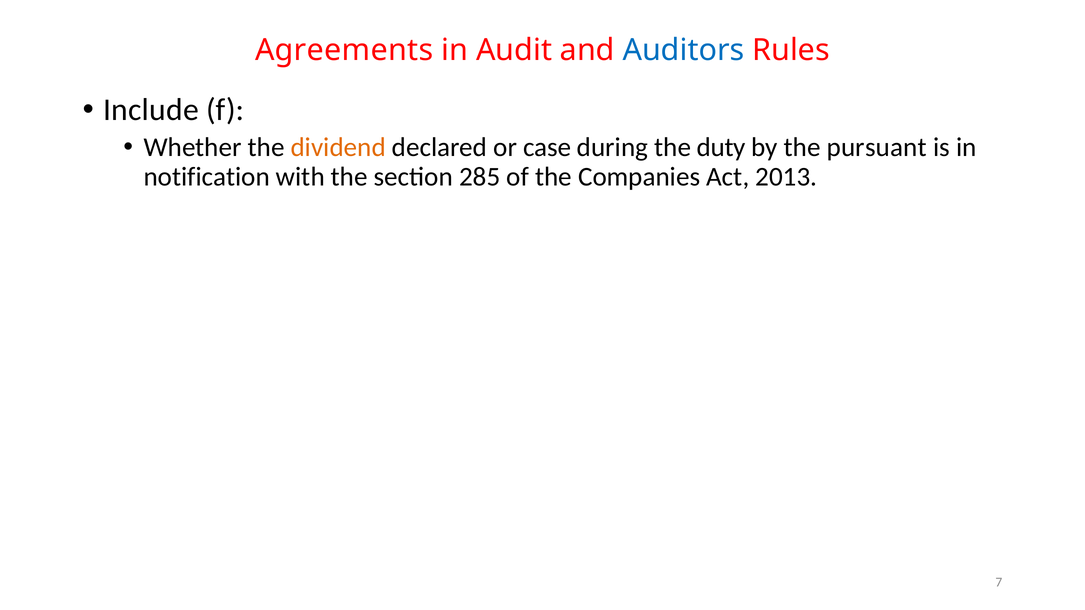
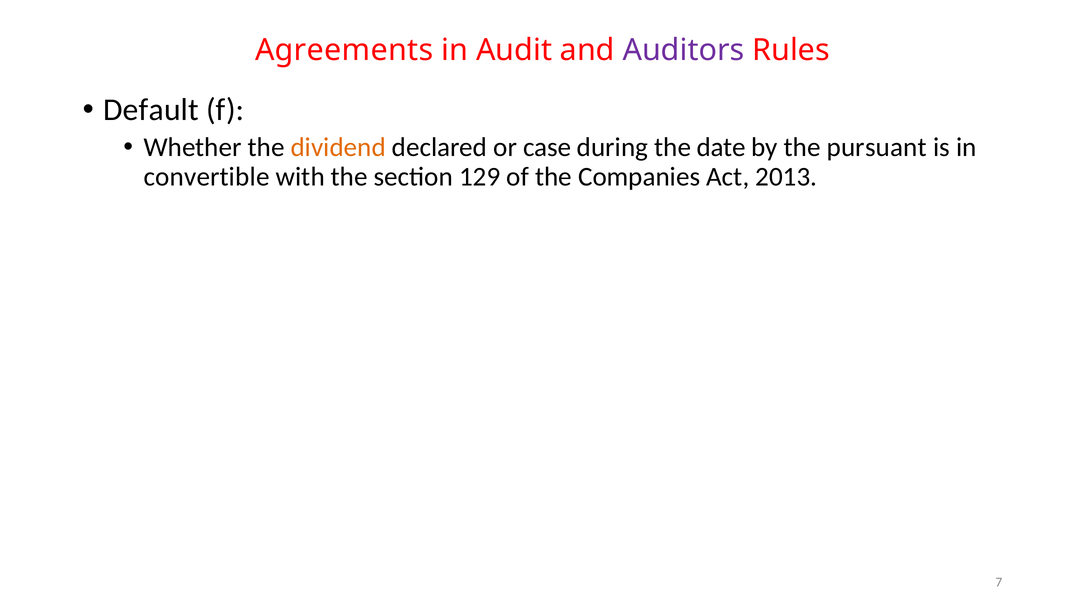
Auditors colour: blue -> purple (683, 50)
Include: Include -> Default (151, 110)
duty: duty -> date (721, 147)
notification: notification -> convertible (207, 177)
285: 285 -> 129 (480, 177)
